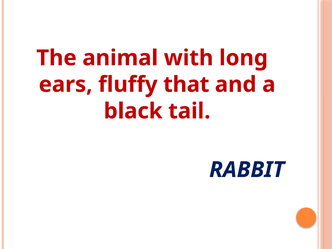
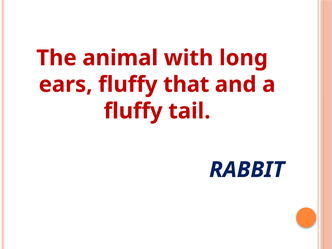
black: black -> fluffy (133, 111)
